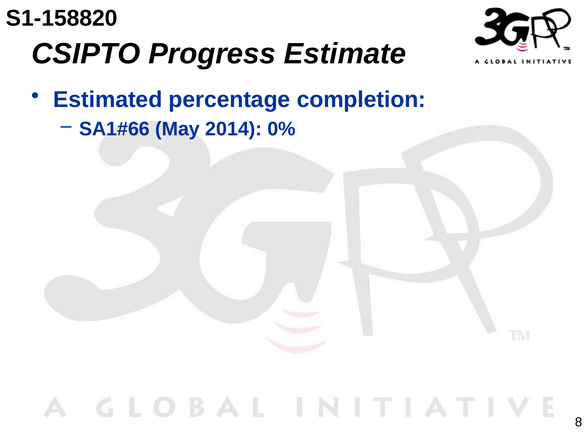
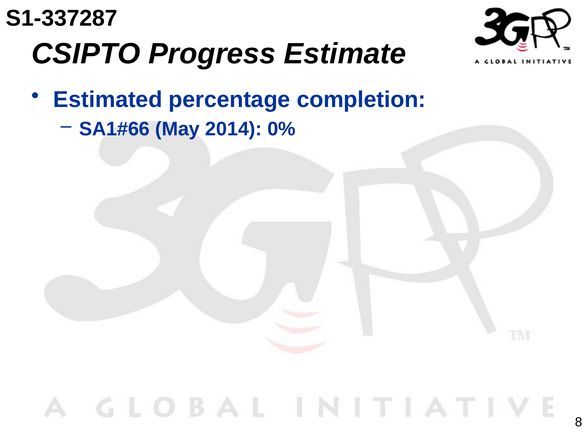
S1-158820: S1-158820 -> S1-337287 (62, 18)
